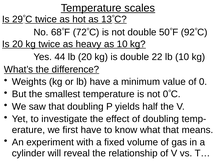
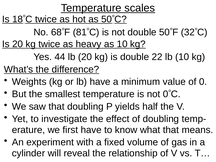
29: 29 -> 18 (18, 19)
as 13: 13 -> 50 (107, 19)
72: 72 -> 81 (80, 32)
92: 92 -> 32 (188, 32)
